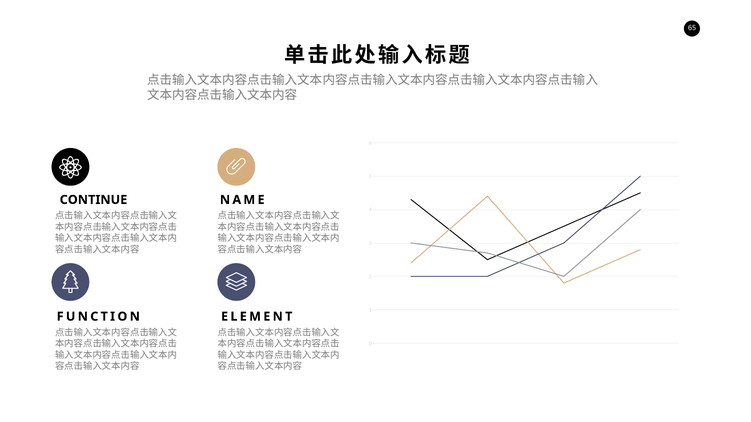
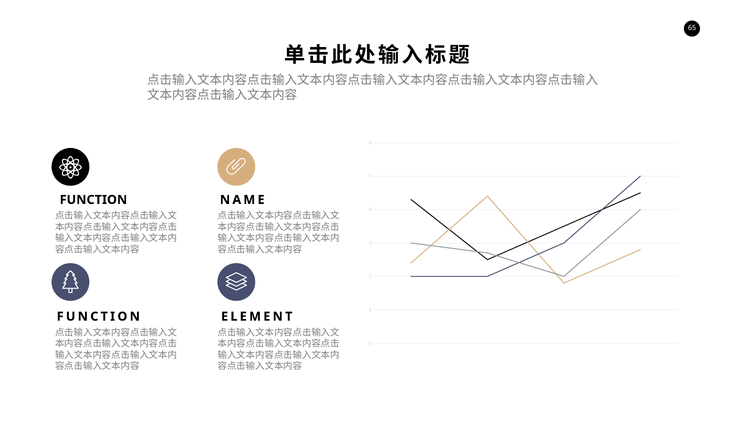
CONTINUE: CONTINUE -> FUNCTION (93, 200)
